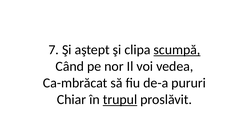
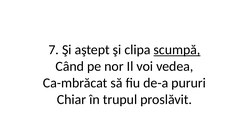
trupul underline: present -> none (120, 100)
